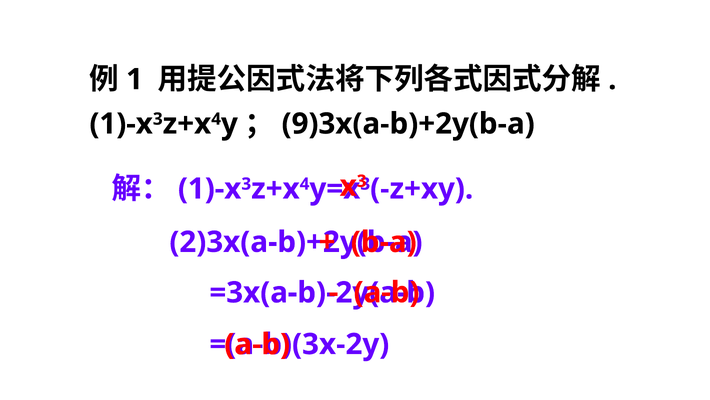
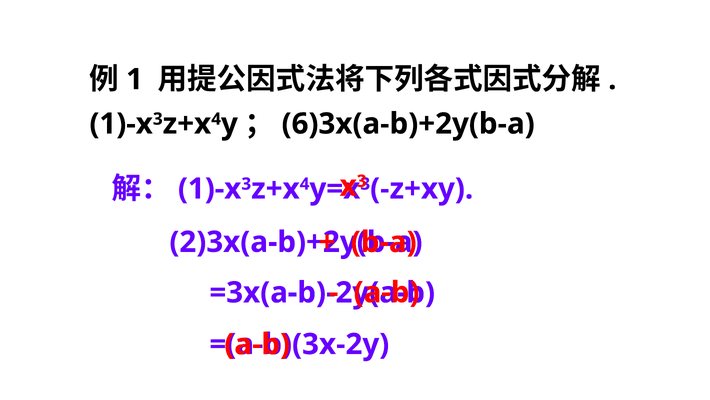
9)3x(a-b)+2y(b-a: 9)3x(a-b)+2y(b-a -> 6)3x(a-b)+2y(b-a (408, 124)
